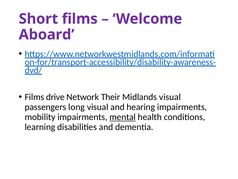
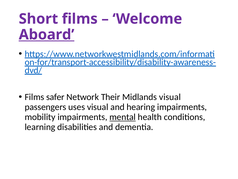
Aboard underline: none -> present (47, 35)
drive: drive -> safer (55, 97)
long: long -> uses (77, 107)
